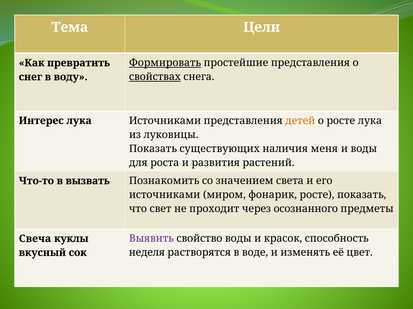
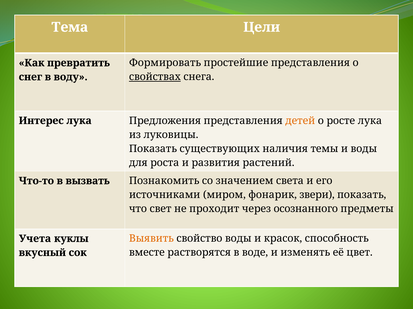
Формировать underline: present -> none (165, 63)
лука Источниками: Источниками -> Предложения (165, 121)
меня: меня -> темы (324, 149)
фонарик росте: росте -> звери (317, 195)
Свеча: Свеча -> Учета (35, 239)
Выявить colour: purple -> orange (151, 239)
неделя: неделя -> вместе (147, 253)
